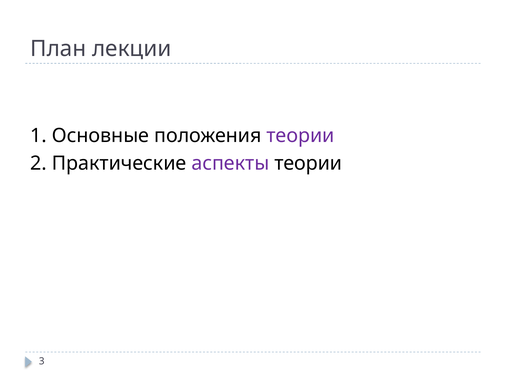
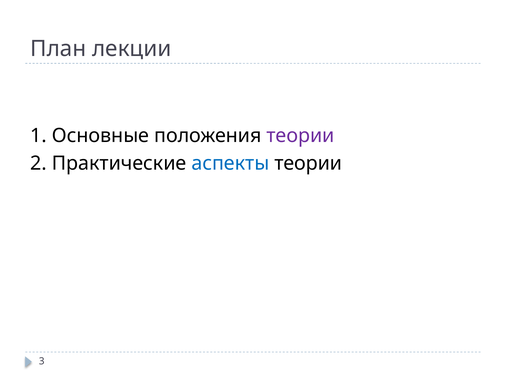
аспекты colour: purple -> blue (230, 163)
